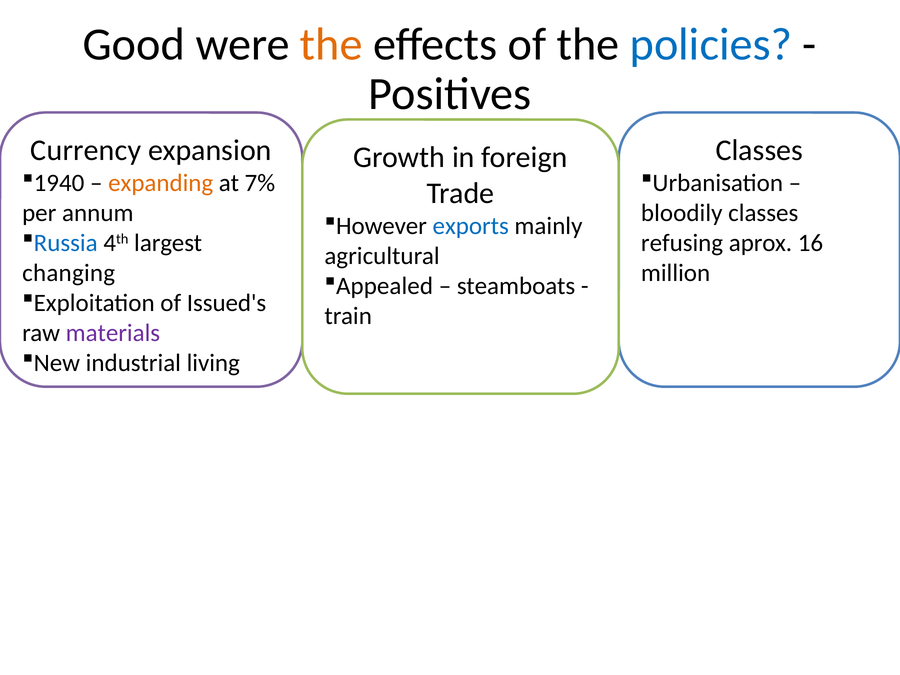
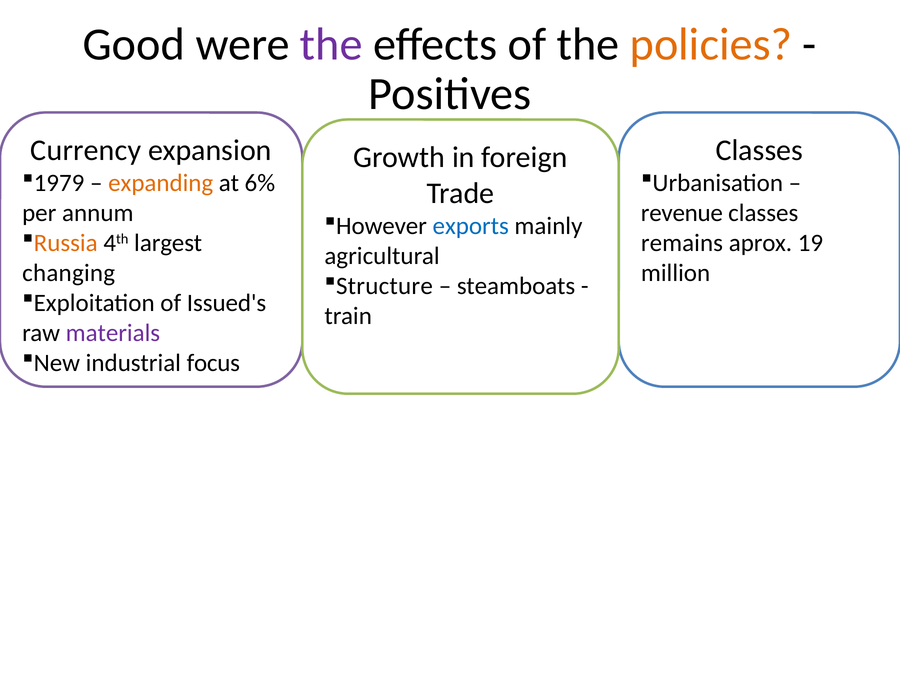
the colour: orange -> purple (331, 44)
policies colour: blue -> orange (711, 44)
1940: 1940 -> 1979 (59, 183)
7%: 7% -> 6% (260, 183)
bloodily: bloodily -> revenue (682, 213)
Russia colour: blue -> orange (66, 243)
refusing: refusing -> remains (682, 243)
16: 16 -> 19 (810, 243)
Appealed: Appealed -> Structure (384, 286)
living: living -> focus (213, 363)
